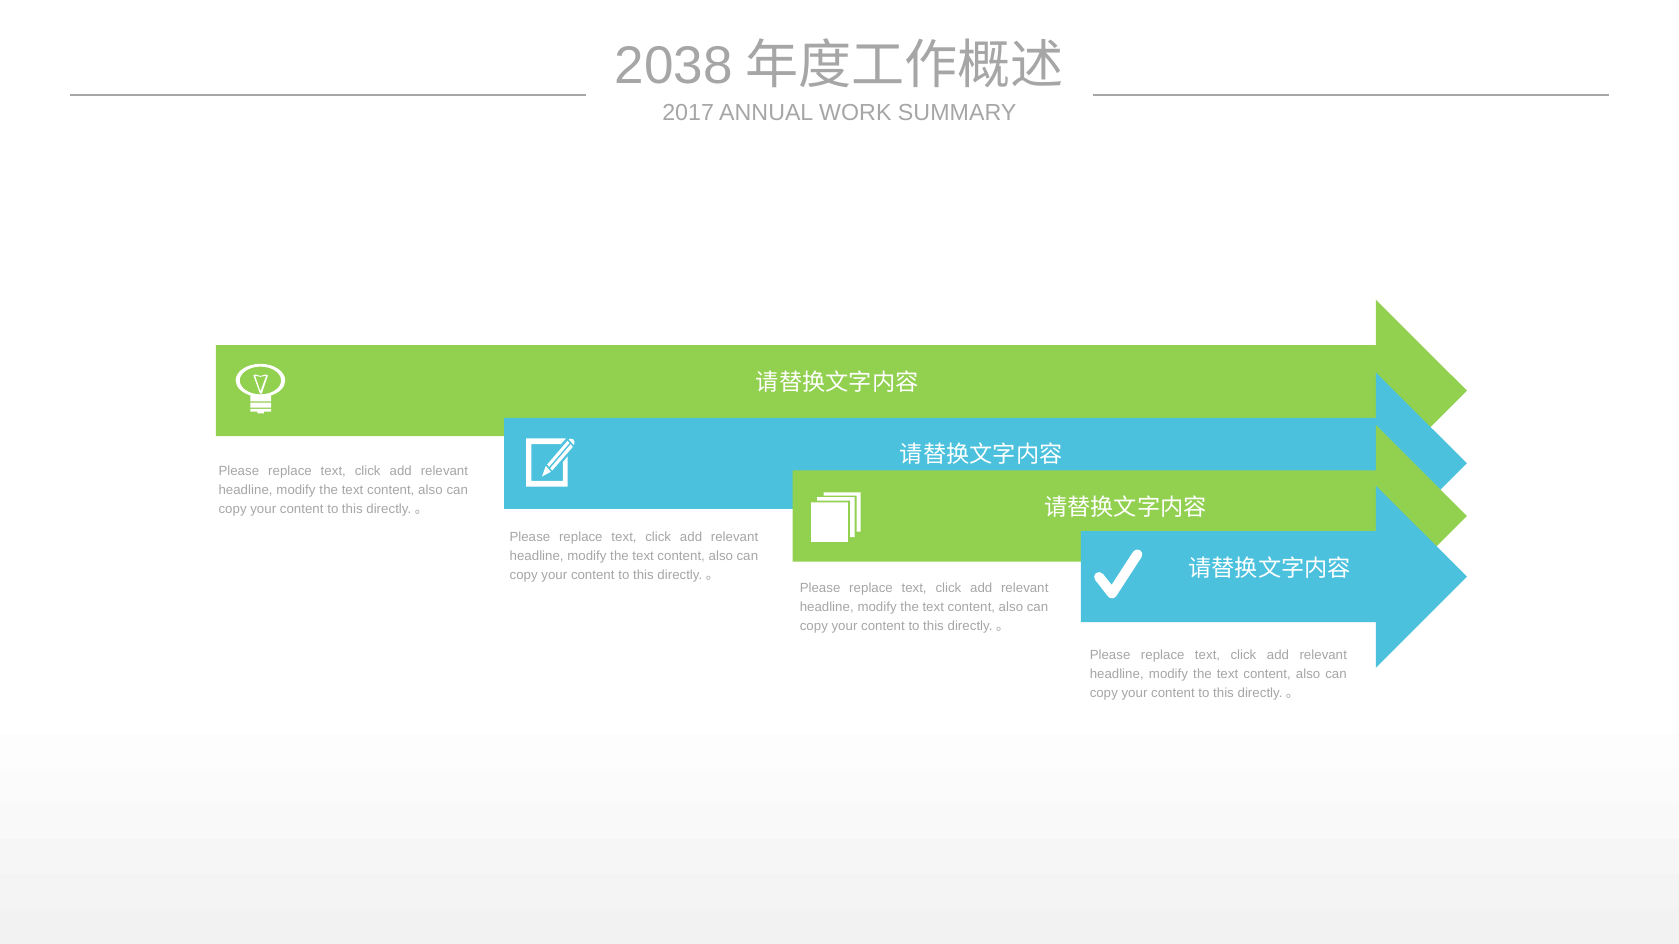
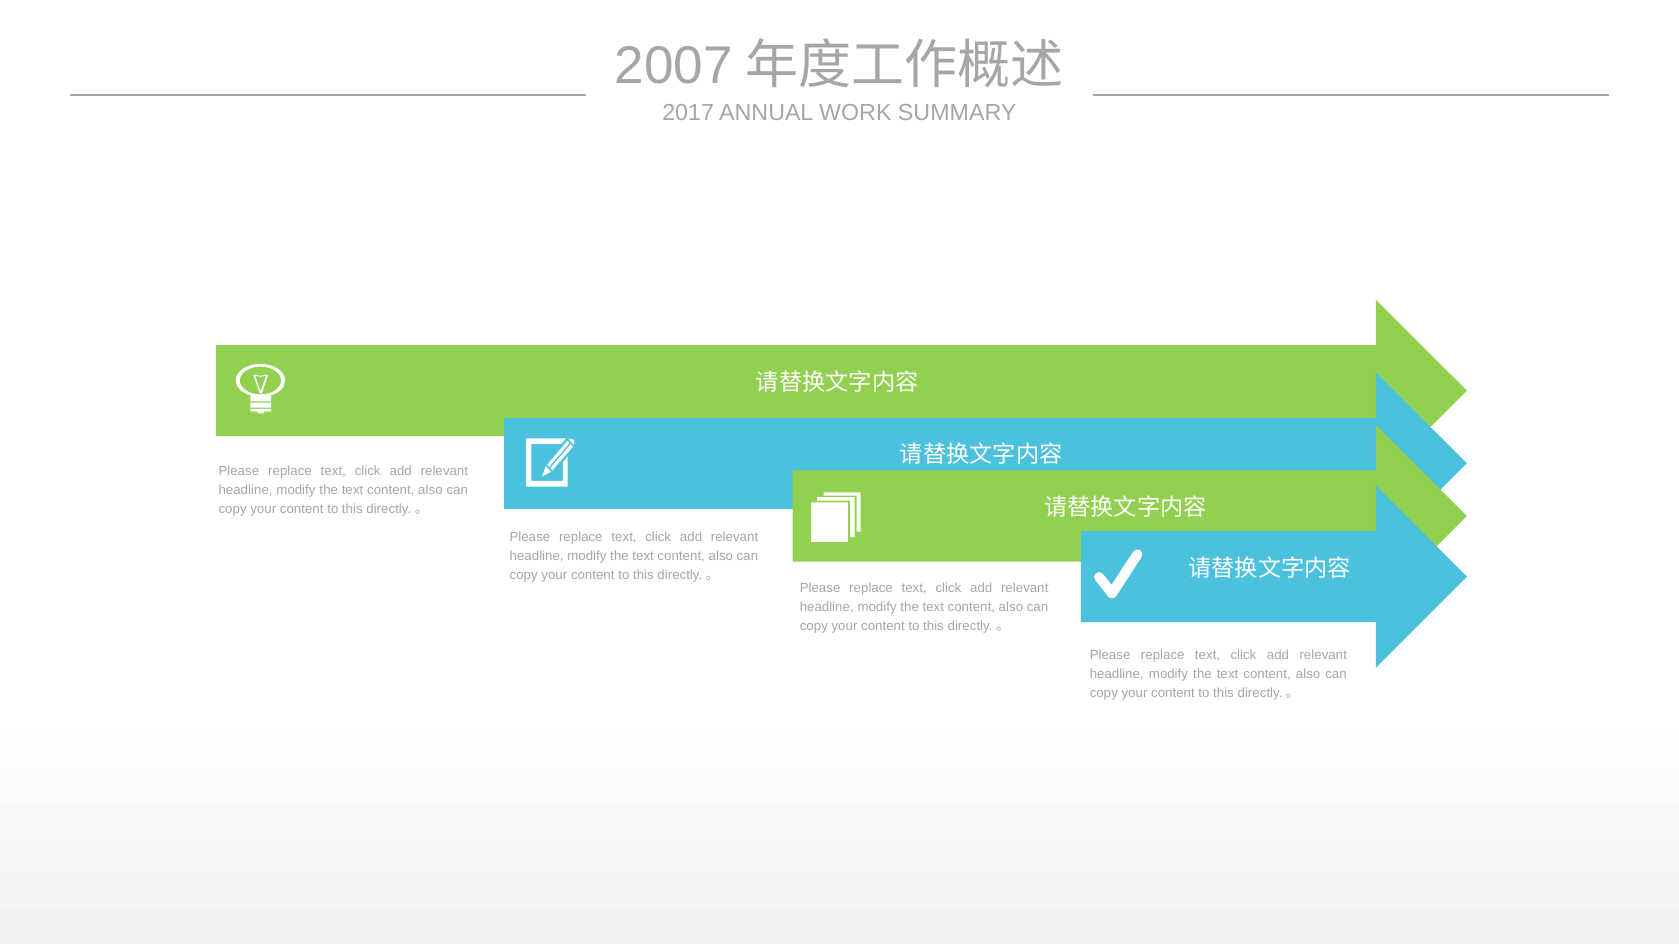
2038: 2038 -> 2007 (674, 66)
